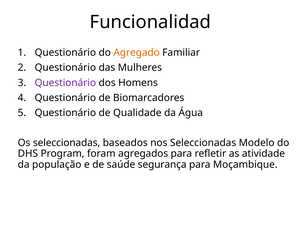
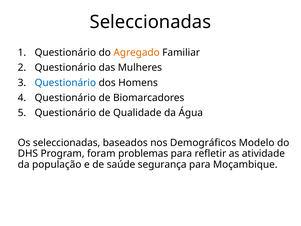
Funcionalidad: Funcionalidad -> Seleccionadas (150, 22)
Questionário colour: purple -> blue (65, 83)
nos Seleccionadas: Seleccionadas -> Demográficos (203, 143)
agregados: agregados -> problemas (143, 154)
